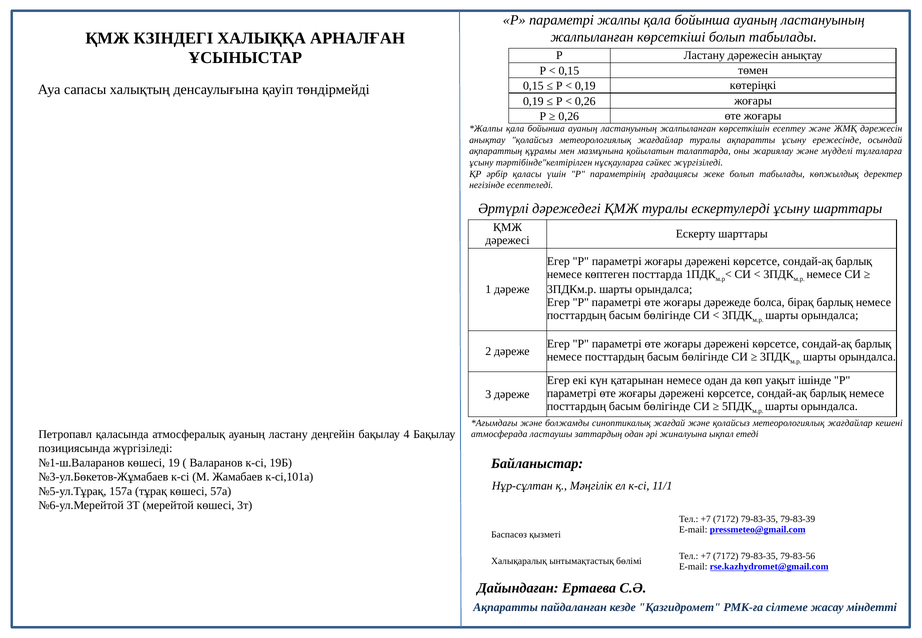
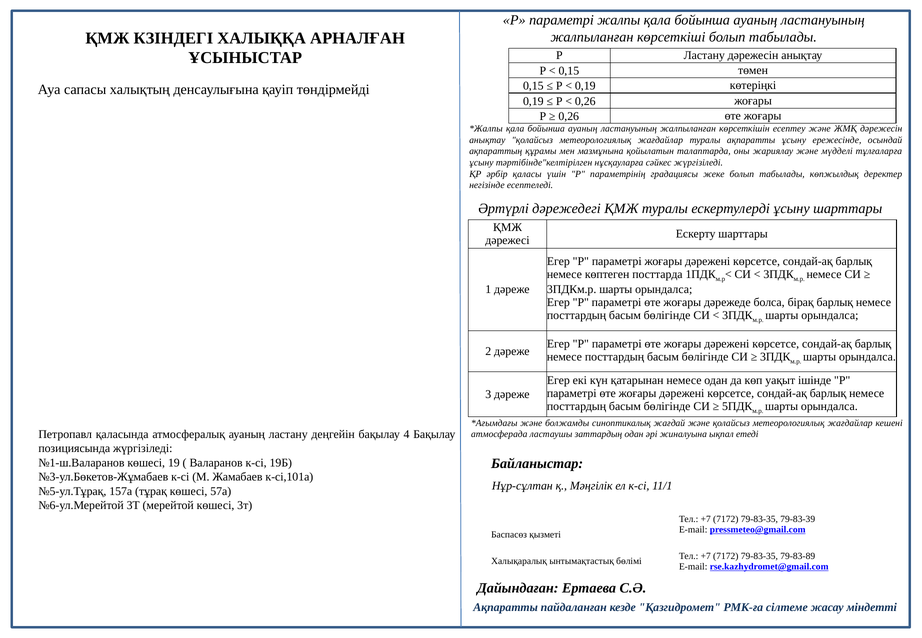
79-83-56: 79-83-56 -> 79-83-89 (798, 556)
